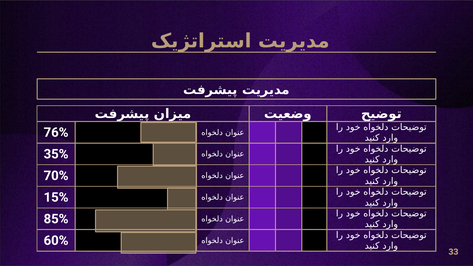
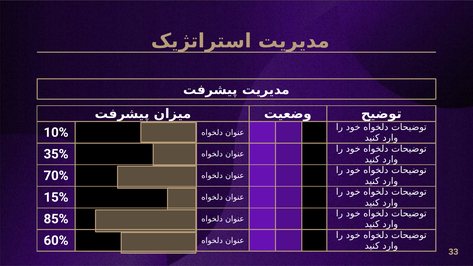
76%: 76% -> 10% (56, 132)
